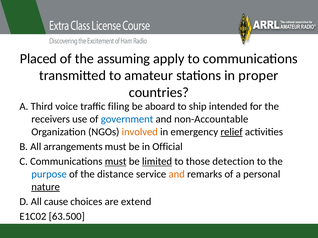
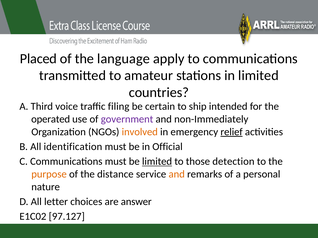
assuming: assuming -> language (124, 59)
in proper: proper -> limited (258, 76)
aboard: aboard -> certain (160, 107)
receivers: receivers -> operated (51, 119)
government colour: blue -> purple (127, 119)
non-Accountable: non-Accountable -> non-Immediately (211, 119)
arrangements: arrangements -> identification (73, 147)
must underline: present -> none (116, 162)
purpose colour: blue -> orange (49, 175)
nature underline: present -> none (46, 187)
cause: cause -> letter (56, 202)
extend: extend -> answer (136, 202)
63.500: 63.500 -> 97.127 (67, 217)
